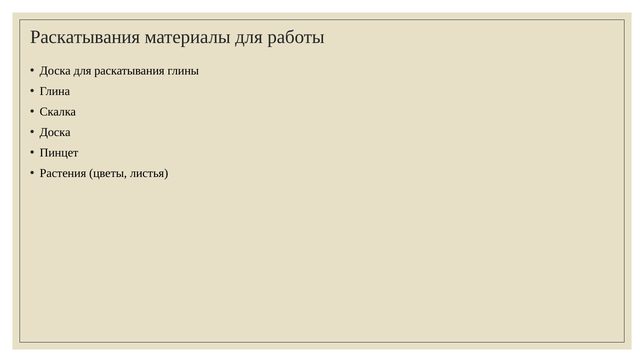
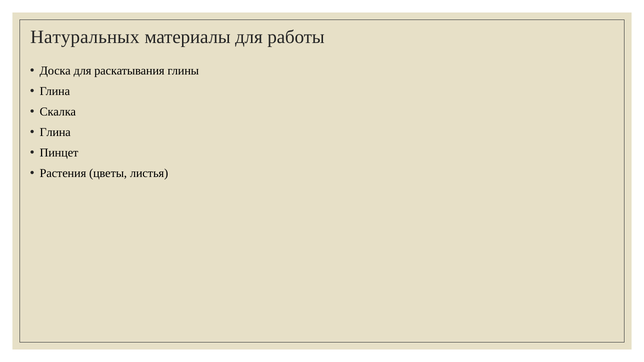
Раскатывания: Раскатывания -> Натуральных (85, 37)
Доска: Доска -> Глина (55, 132)
